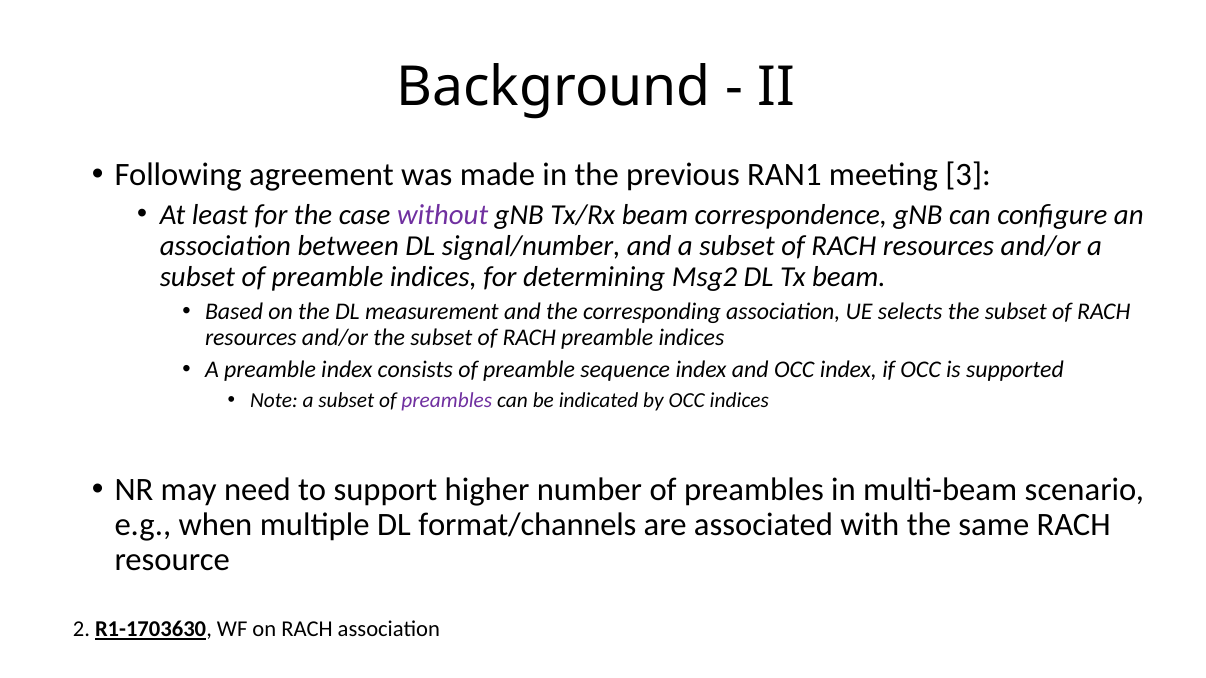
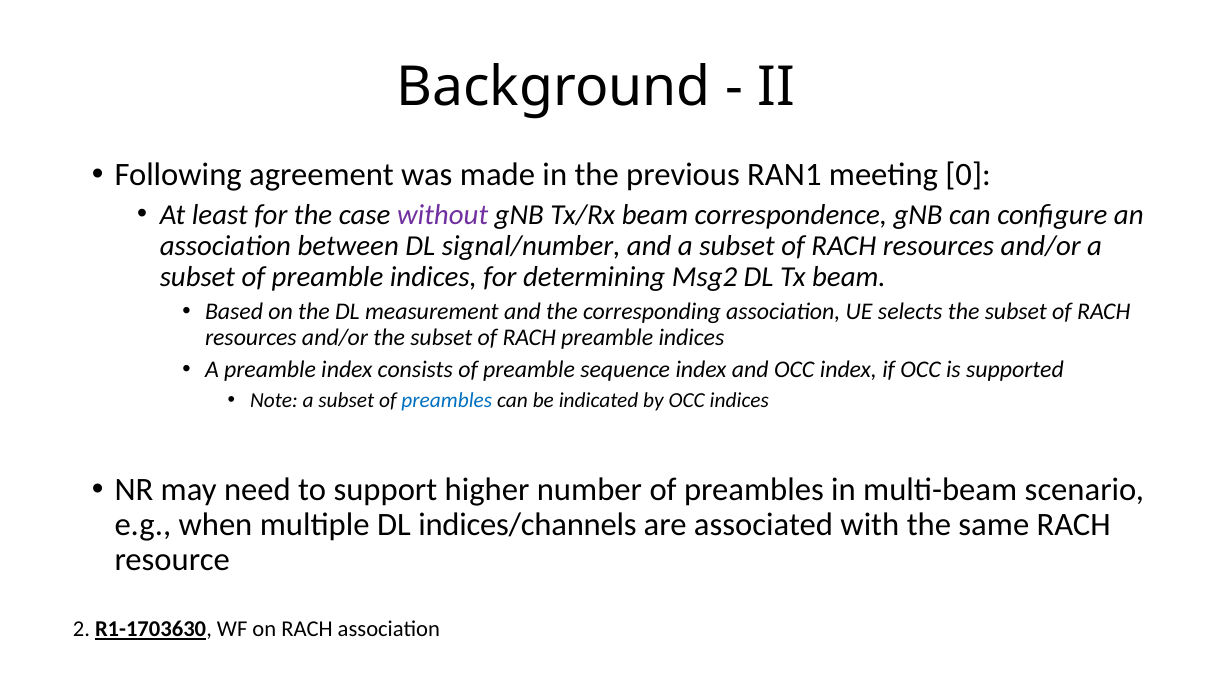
3: 3 -> 0 (968, 175)
preambles colour: purple -> blue (447, 400)
format/channels: format/channels -> indices/channels (527, 525)
